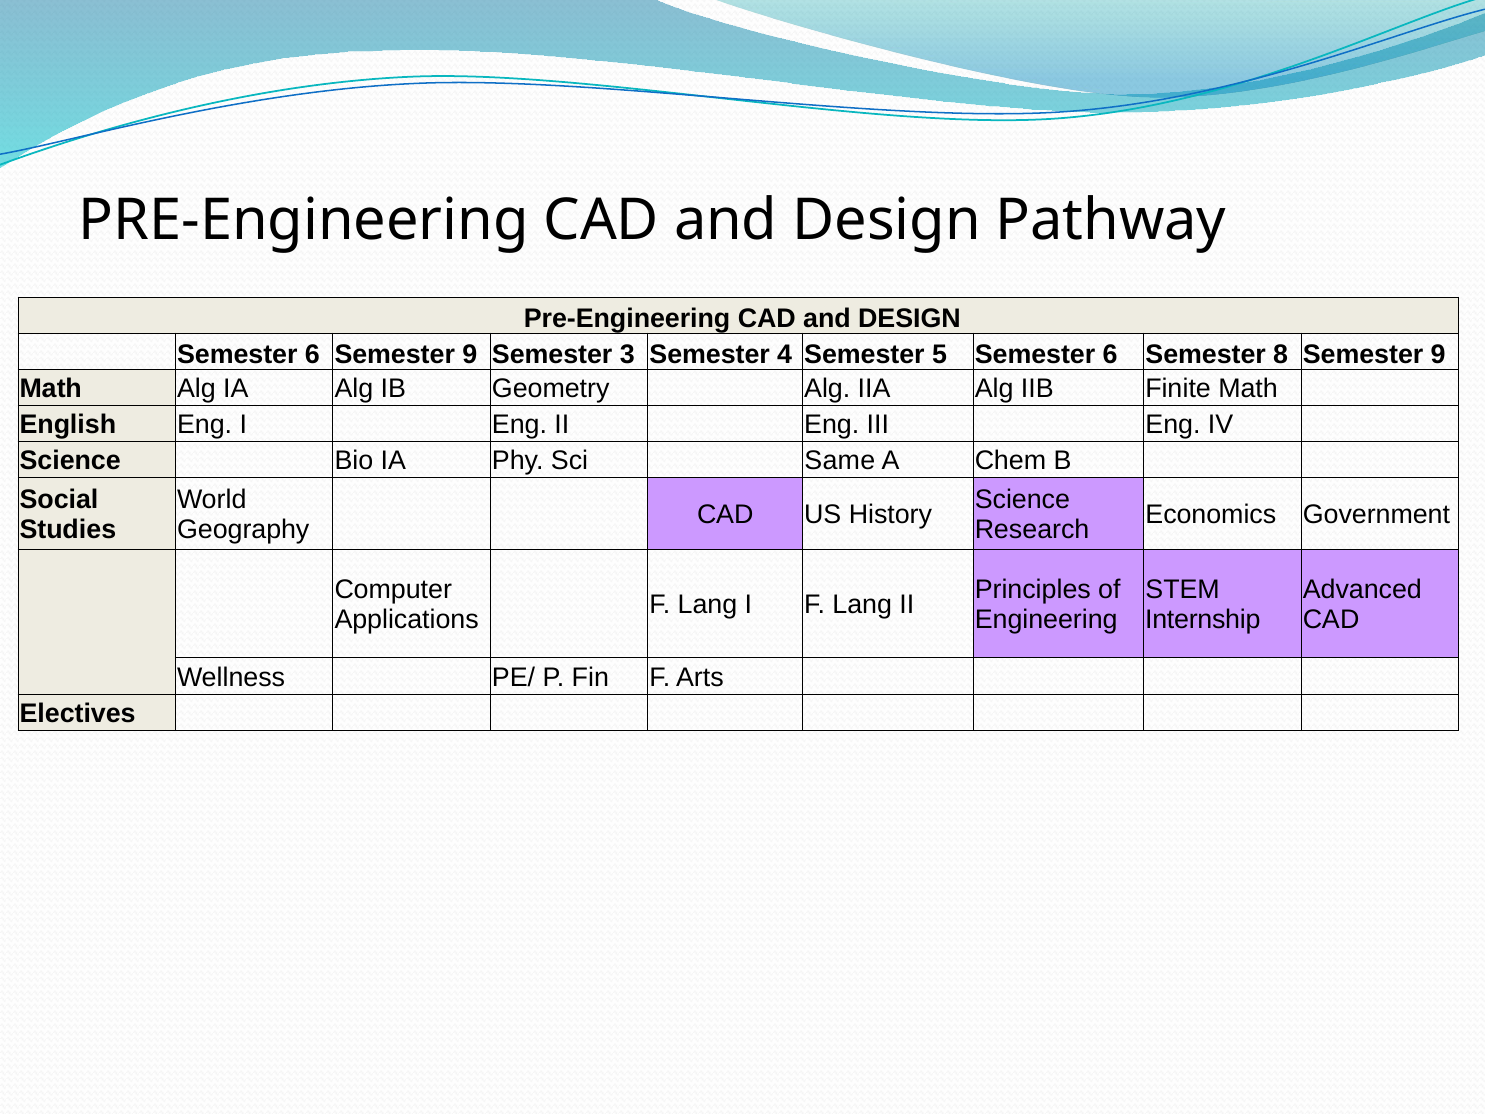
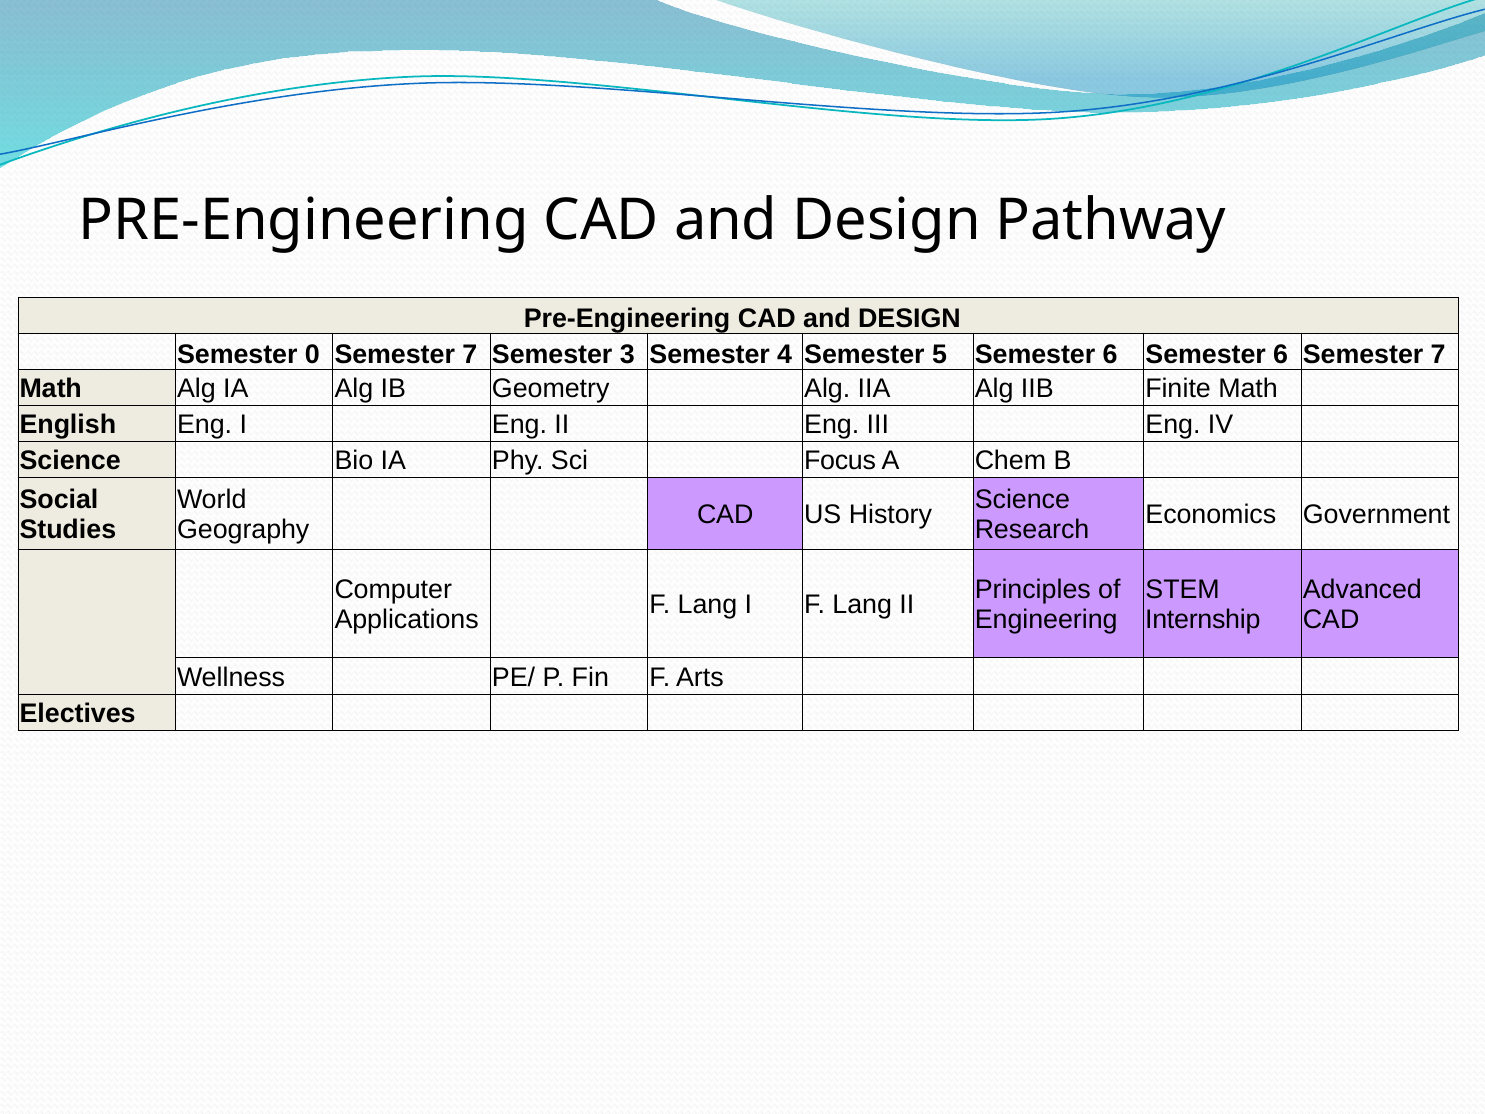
6: 6 -> 0 (312, 355)
9: 9 -> 7 (470, 355)
6 Semester 8: 8 -> 6 (1281, 355)
9: 9 -> 7 (1438, 355)
Same: Same -> Focus (840, 461)
